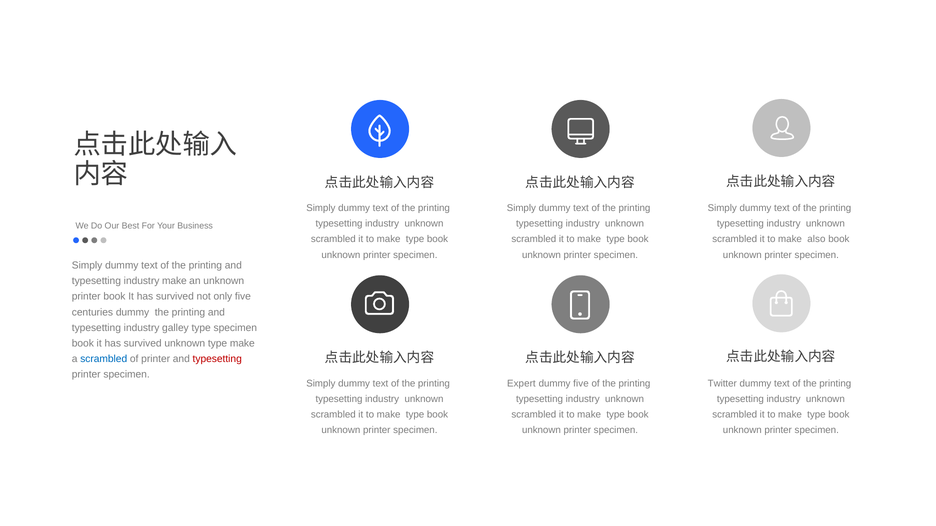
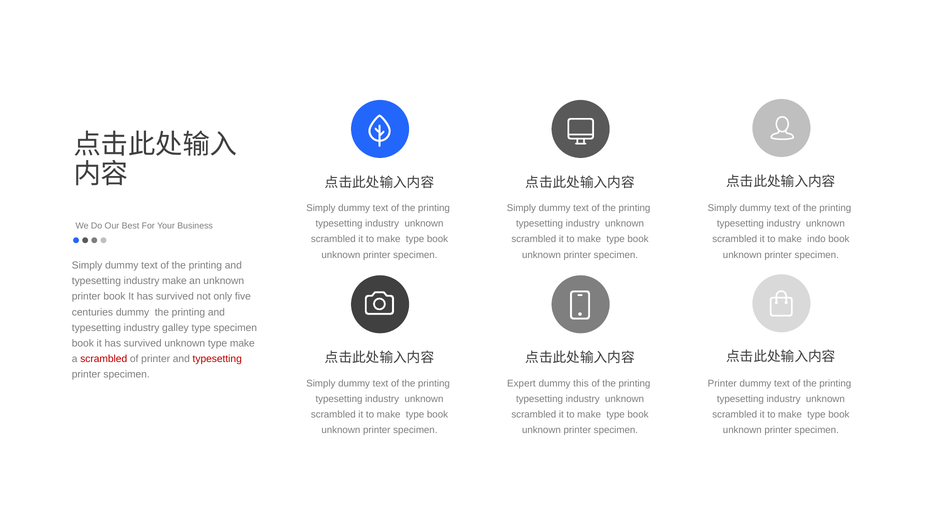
also: also -> indo (816, 239)
scrambled colour: blue -> red (104, 359)
dummy five: five -> this (581, 384)
Twitter: Twitter -> Printer (722, 384)
